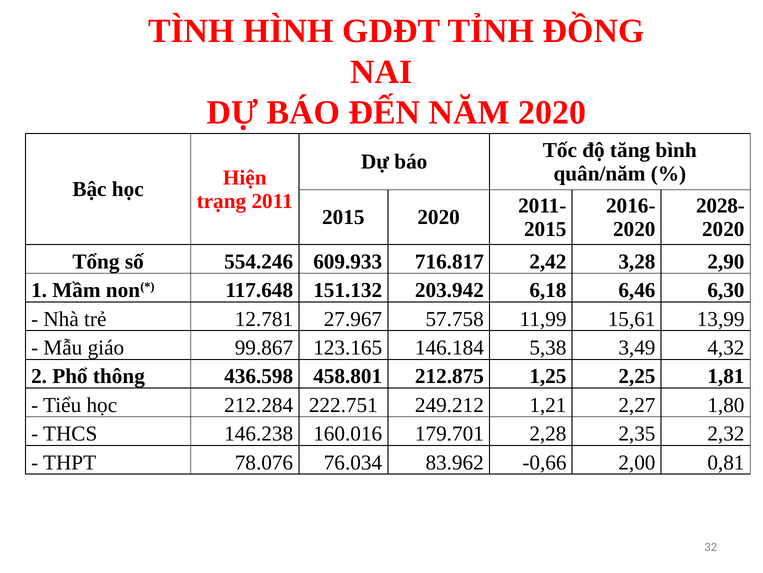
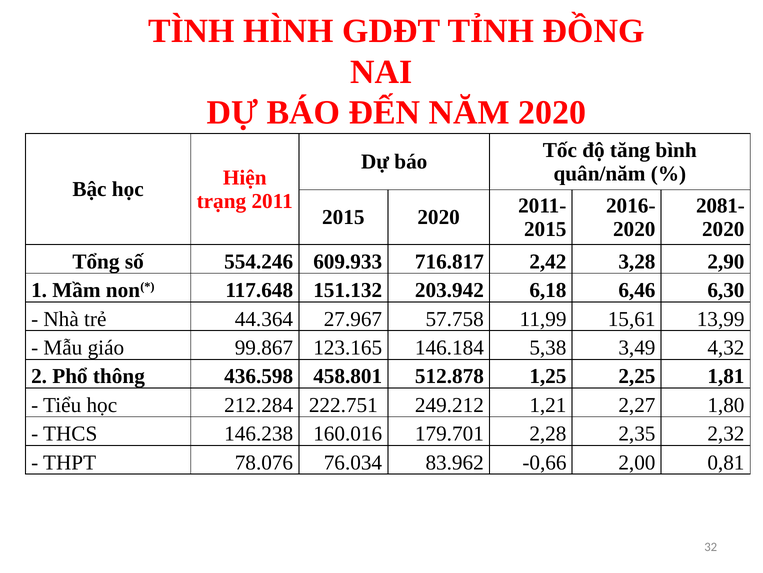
2028-: 2028- -> 2081- (720, 205)
12.781: 12.781 -> 44.364 (264, 319)
212.875: 212.875 -> 512.878 (449, 376)
